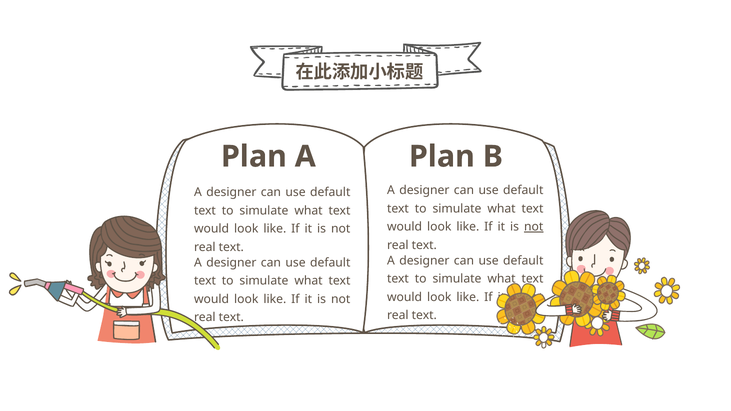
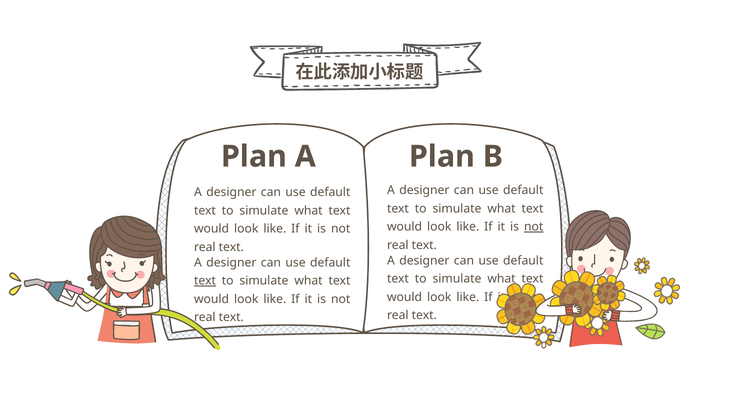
text underline: none -> present (205, 281)
